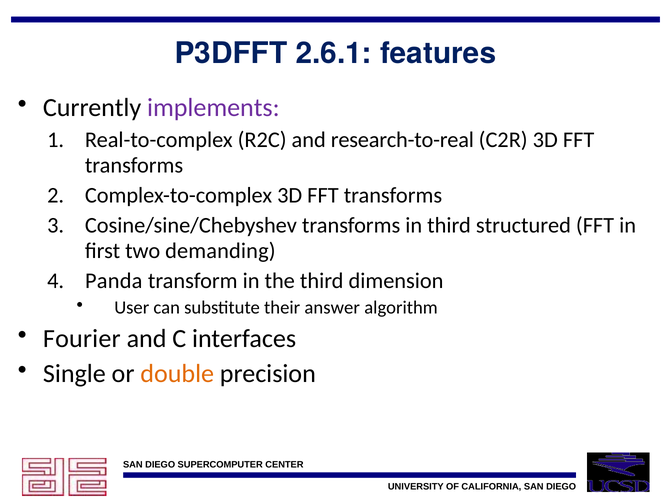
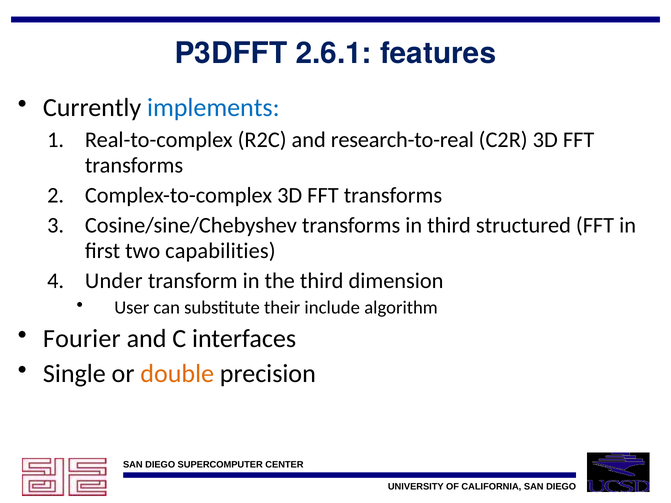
implements colour: purple -> blue (213, 108)
demanding: demanding -> capabilities (220, 251)
Panda: Panda -> Under (114, 281)
answer: answer -> include (332, 308)
